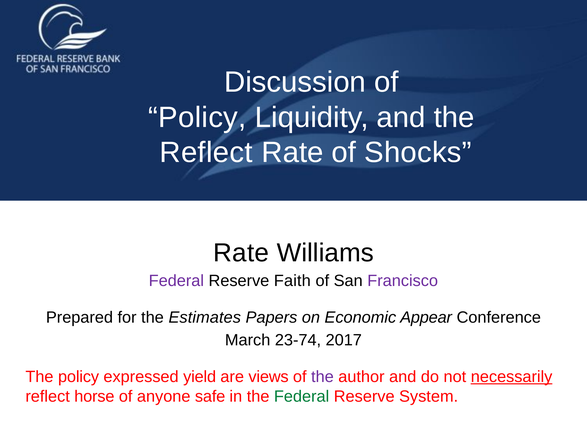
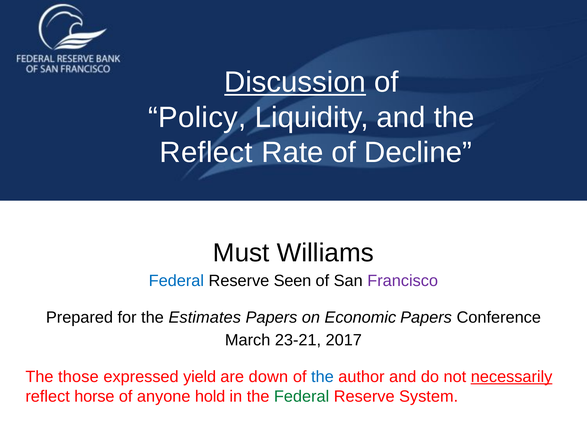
Discussion underline: none -> present (295, 82)
Shocks: Shocks -> Decline (418, 153)
Rate: Rate -> Must (241, 253)
Federal colour: purple -> blue (176, 281)
Faith: Faith -> Seen (293, 281)
Economic Appear: Appear -> Papers (426, 318)
23-74: 23-74 -> 23-21 (298, 340)
The policy: policy -> those (78, 377)
views: views -> down (268, 377)
the colour: purple -> blue (322, 377)
safe: safe -> hold (210, 397)
